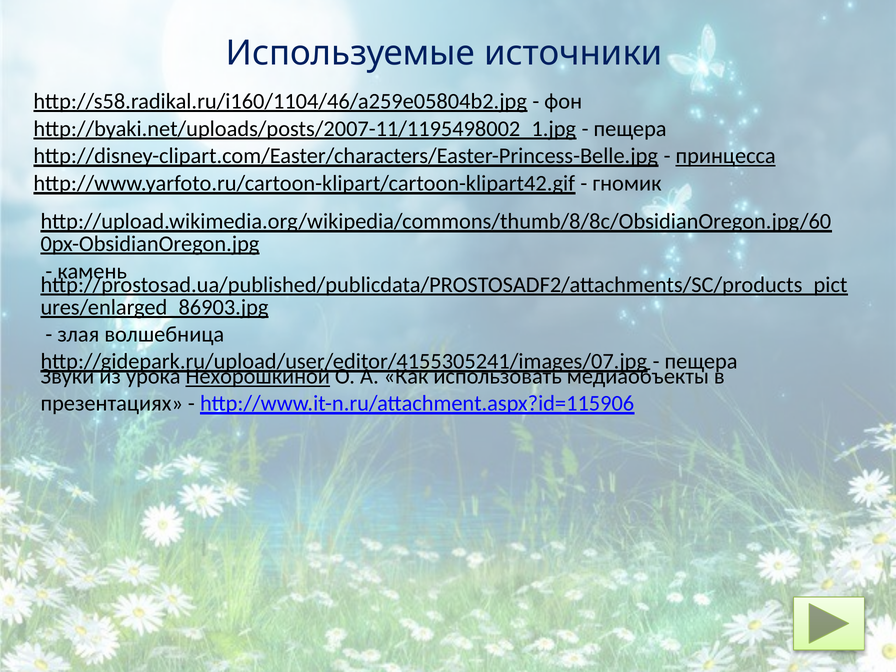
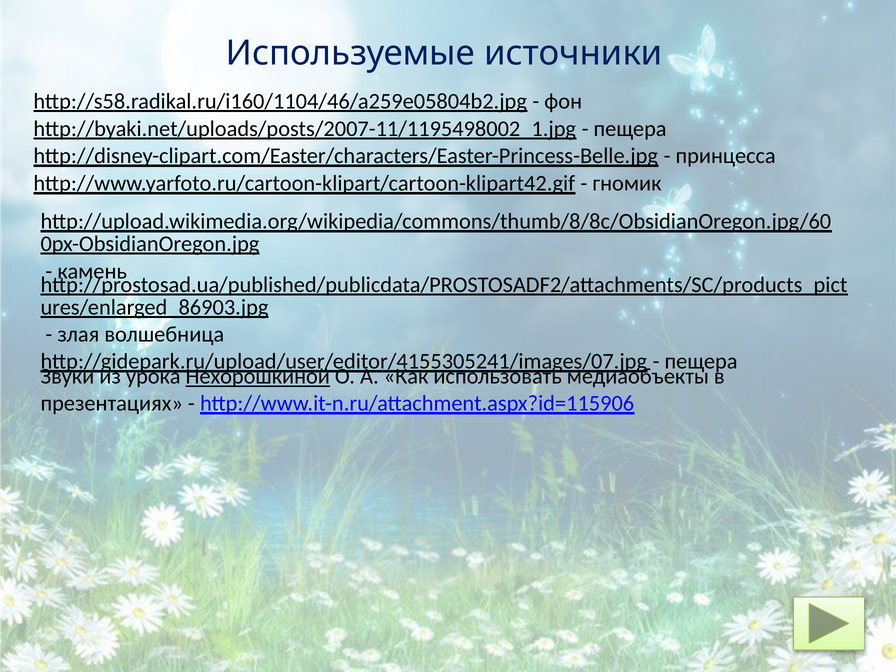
принцесса underline: present -> none (726, 156)
